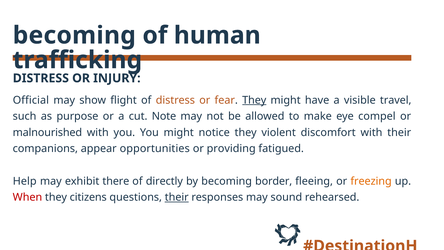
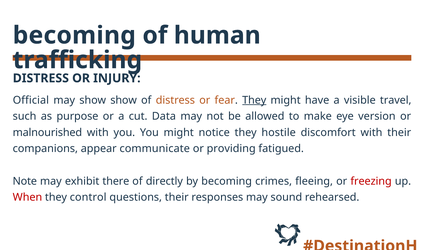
show flight: flight -> show (124, 100)
Note: Note -> Data (164, 116)
compel: compel -> version (377, 116)
violent: violent -> hostile (279, 132)
opportunities: opportunities -> communicate (155, 149)
Help: Help -> Note (25, 181)
border: border -> crimes (274, 181)
freezing colour: orange -> red (371, 181)
citizens: citizens -> control (88, 197)
their underline: present -> none (177, 197)
